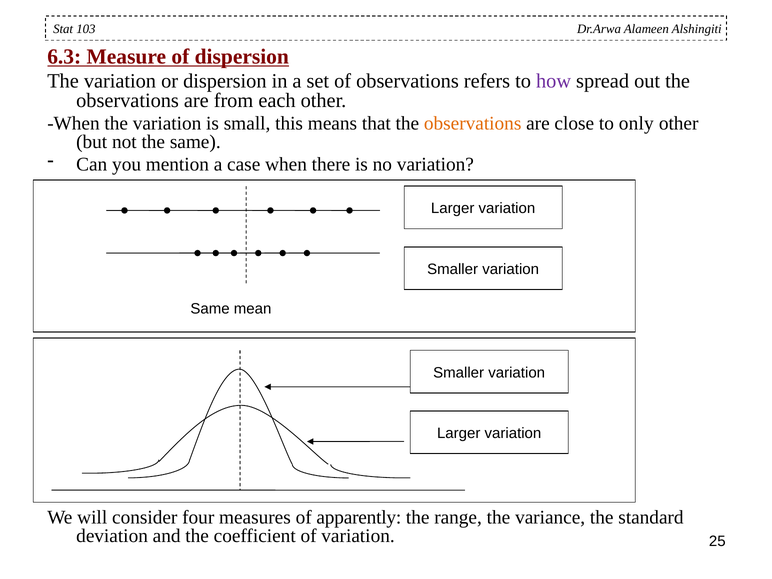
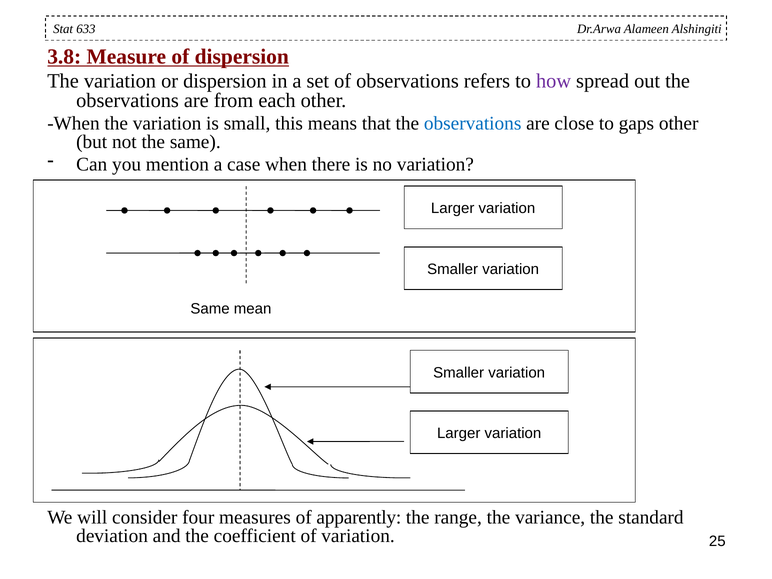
103: 103 -> 633 (86, 29)
6.3: 6.3 -> 3.8 (64, 57)
observations colour: orange -> blue (473, 123)
only: only -> gaps (636, 123)
